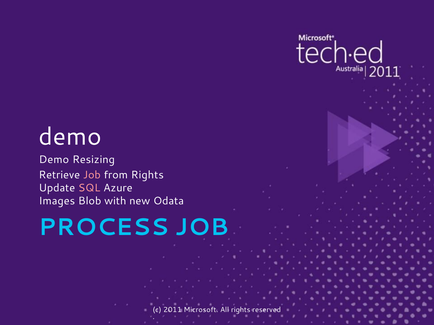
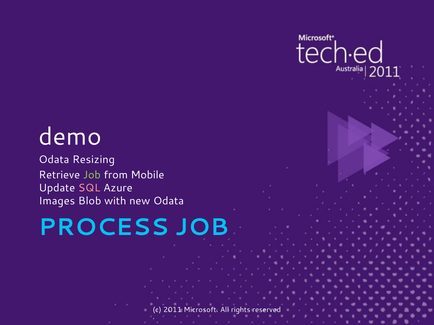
Demo: Demo -> Odata (54, 160)
Job colour: pink -> light green (92, 175)
from Rights: Rights -> Mobile (147, 175)
